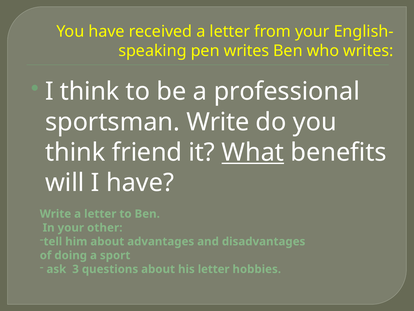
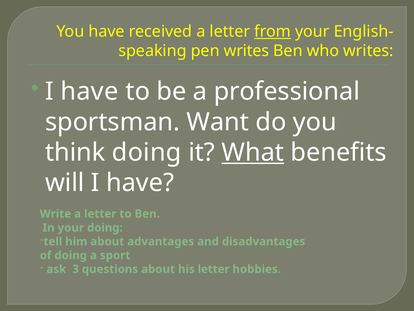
from underline: none -> present (273, 32)
think: think -> have (89, 91)
sportsman Write: Write -> Want (218, 122)
think friend: friend -> doing (147, 152)
your other: other -> doing (105, 227)
